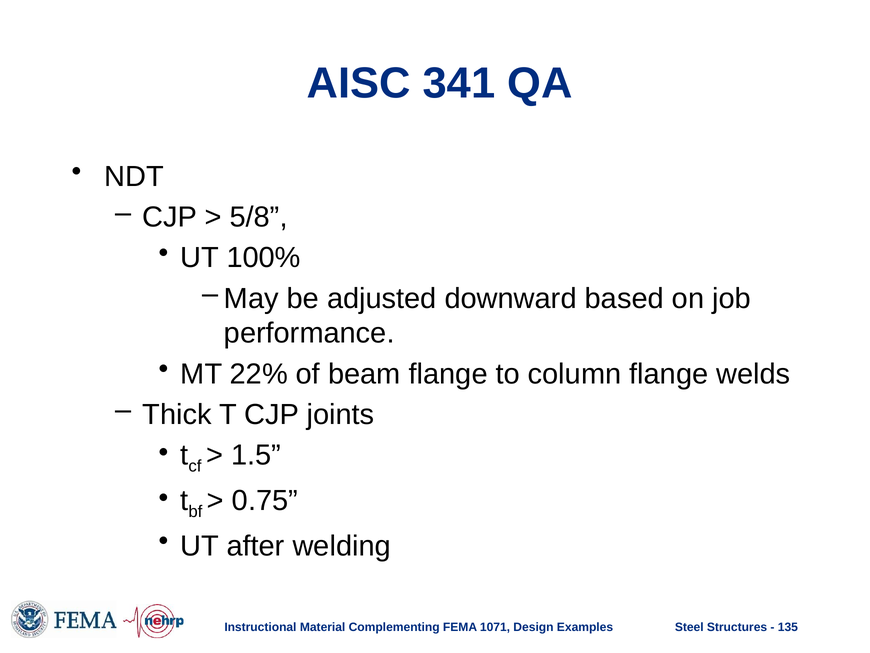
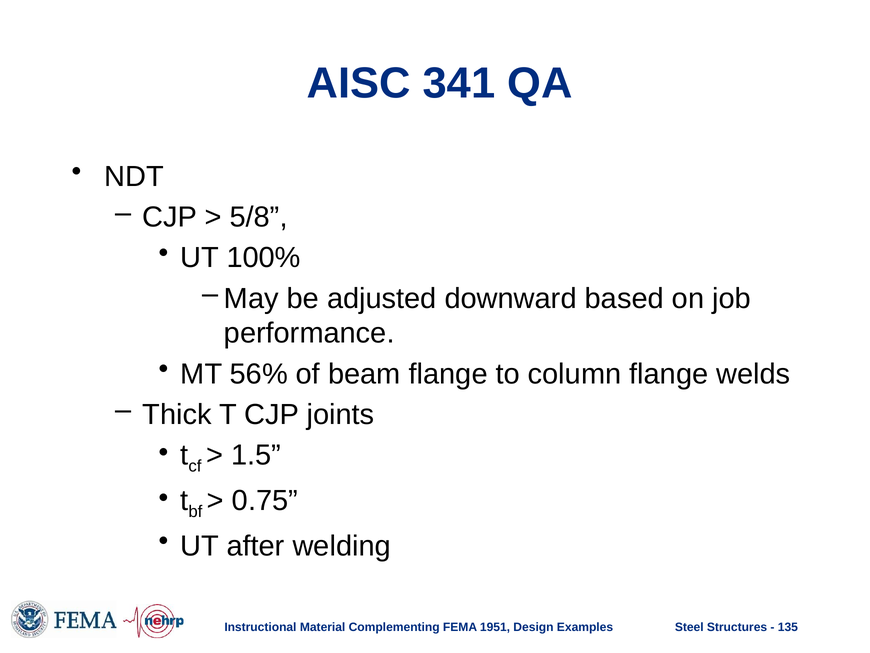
22%: 22% -> 56% (259, 374)
1071: 1071 -> 1951 (495, 627)
